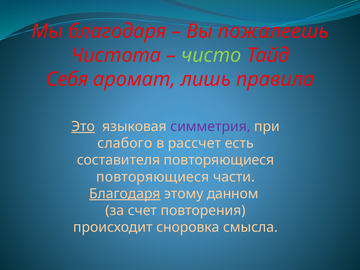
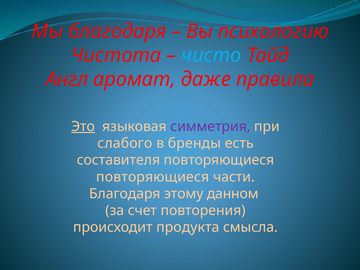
пожалеешь: пожалеешь -> психологию (273, 31)
чисто colour: light green -> light blue (211, 55)
Себя: Себя -> Англ (67, 79)
лишь: лишь -> даже (206, 79)
рассчет: рассчет -> бренды (195, 143)
Благодаря underline: present -> none (125, 194)
сноровка: сноровка -> продукта (188, 227)
